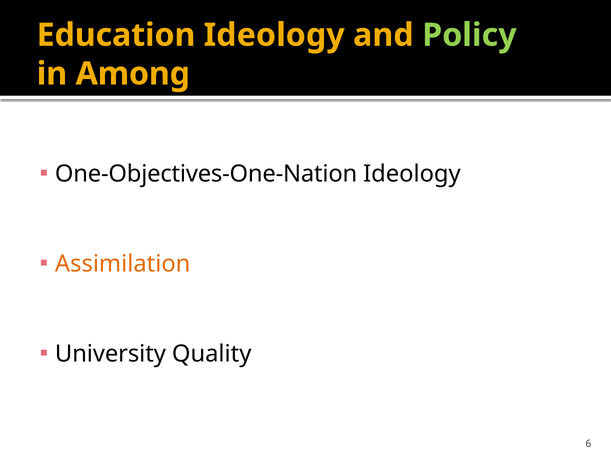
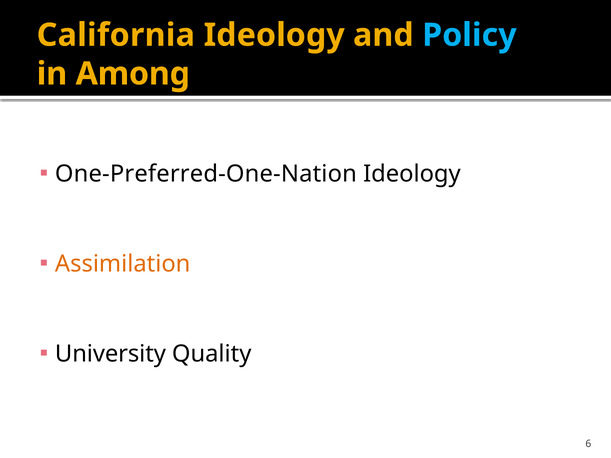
Education: Education -> California (116, 35)
Policy colour: light green -> light blue (469, 35)
One-Objectives-One-Nation: One-Objectives-One-Nation -> One-Preferred-One-Nation (206, 174)
